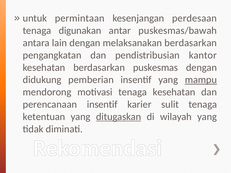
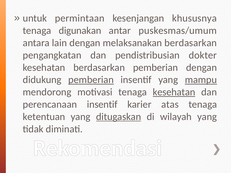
perdesaan: perdesaan -> khususnya (194, 18)
puskesmas/bawah: puskesmas/bawah -> puskesmas/umum (178, 31)
kantor: kantor -> dokter (203, 55)
berdasarkan puskesmas: puskesmas -> pemberian (156, 68)
pemberian underline: none -> present (91, 80)
kesehatan underline: none -> present (174, 92)
sulit: sulit -> atas (170, 105)
